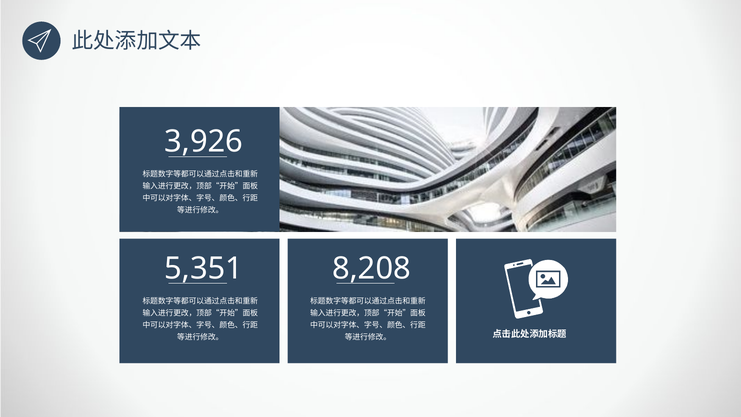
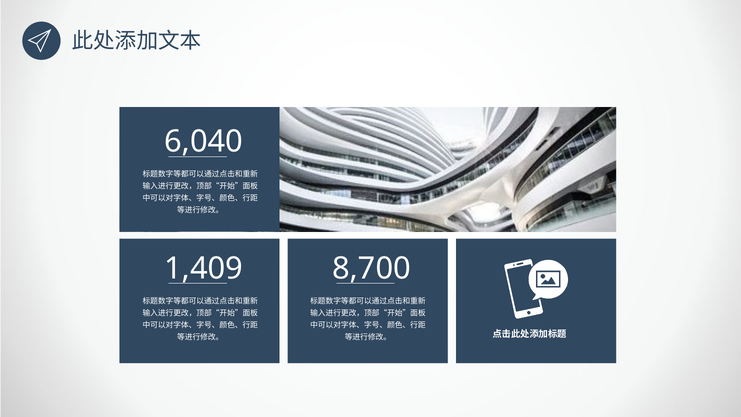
3,926: 3,926 -> 6,040 (204, 142)
5,351: 5,351 -> 1,409 (204, 268)
8,208: 8,208 -> 8,700 (371, 268)
